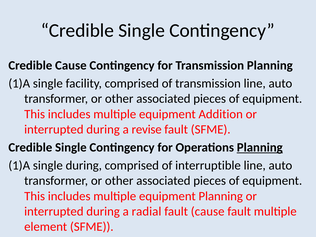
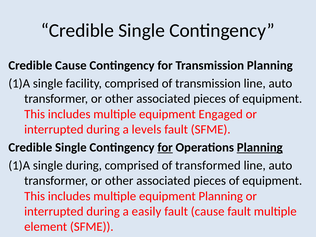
Addition: Addition -> Engaged (221, 114)
revise: revise -> levels (147, 129)
for underline: none -> present (165, 147)
interruptible: interruptible -> transformed (208, 166)
radial: radial -> easily (146, 211)
